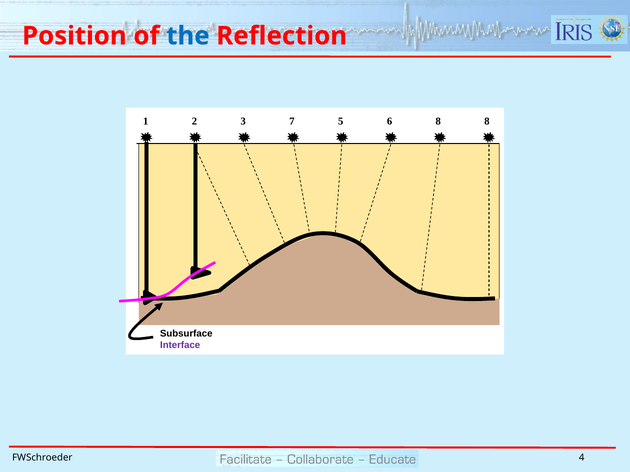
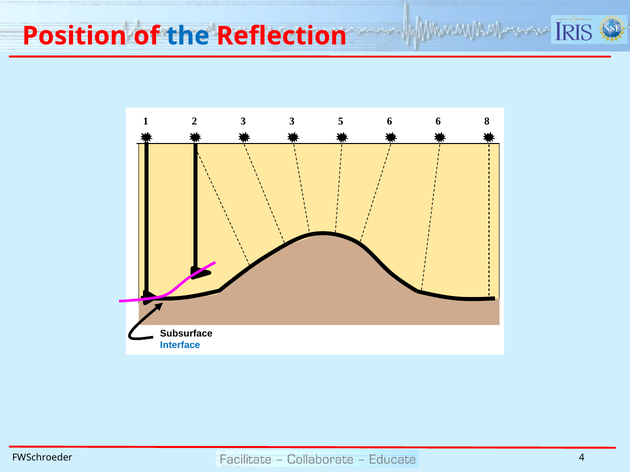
3 7: 7 -> 3 (292, 121)
1 8: 8 -> 6 (438, 121)
Interface colour: purple -> blue (180, 346)
